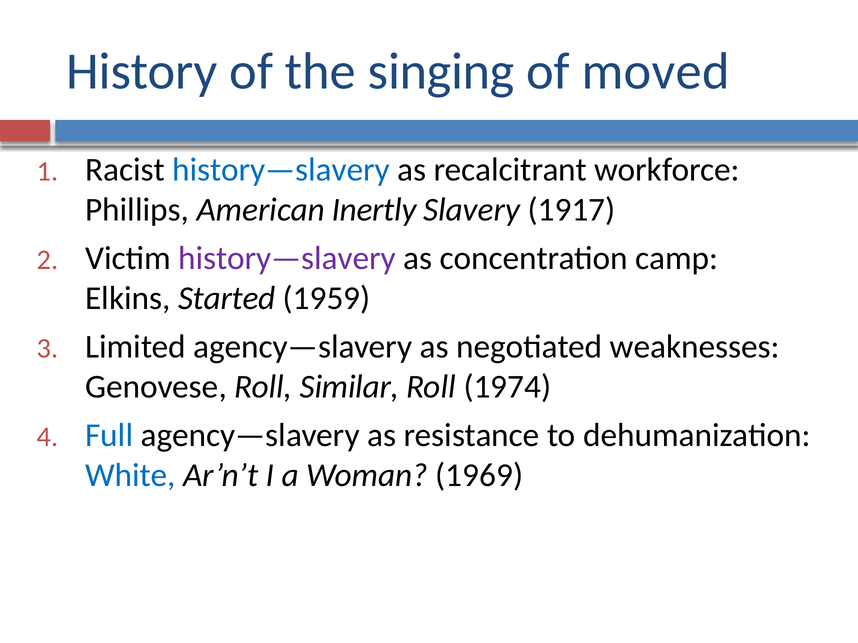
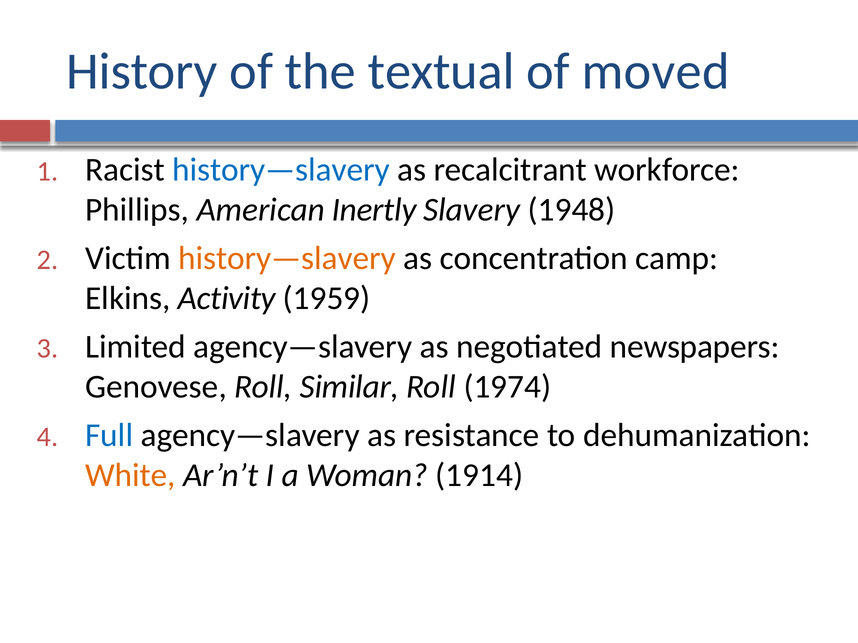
singing: singing -> textual (441, 72)
1917: 1917 -> 1948 (572, 210)
history—slavery colour: purple -> orange (287, 258)
Started: Started -> Activity (227, 298)
weaknesses: weaknesses -> newspapers (695, 347)
White colour: blue -> orange (130, 475)
1969: 1969 -> 1914 (479, 475)
